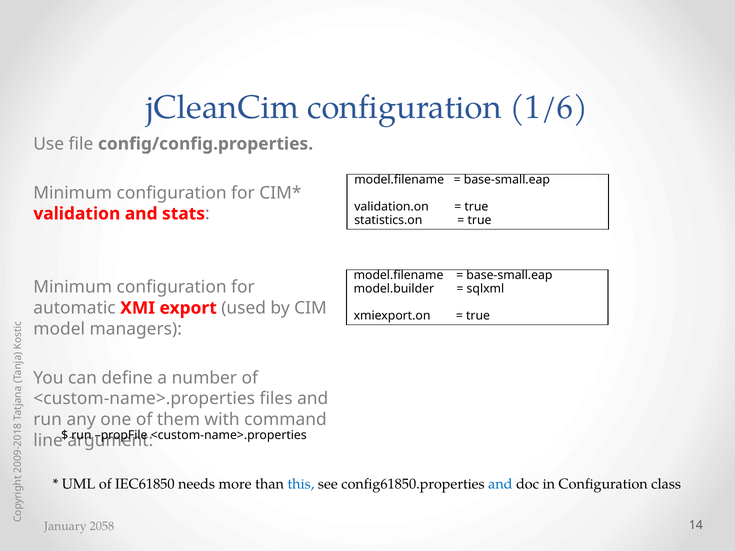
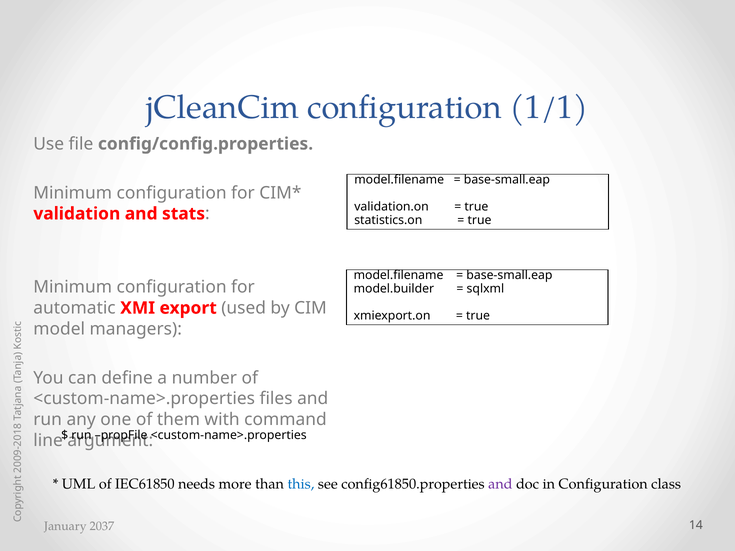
1/6: 1/6 -> 1/1 (549, 108)
and colour: blue -> purple (500, 484)
2058: 2058 -> 2037 (102, 526)
